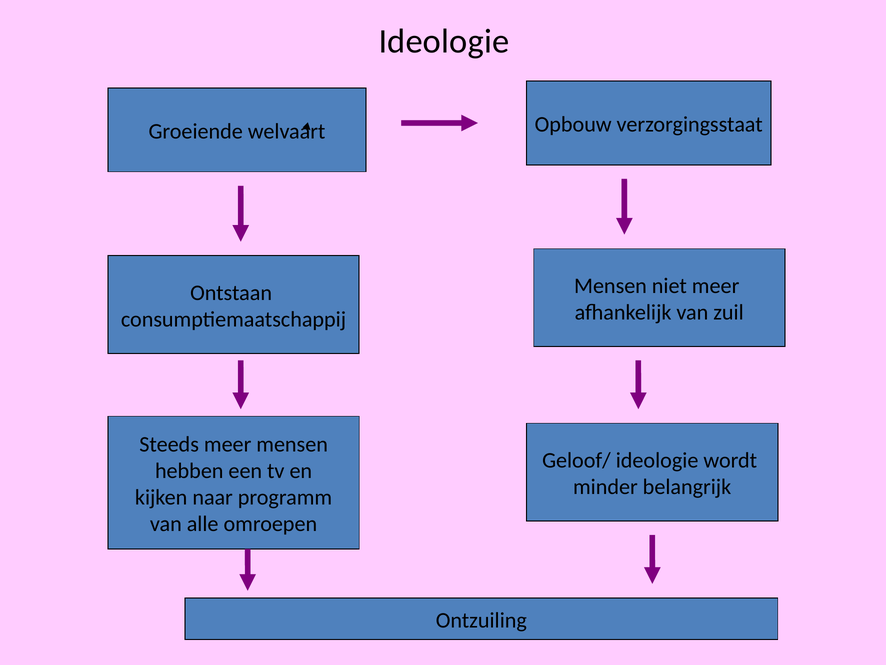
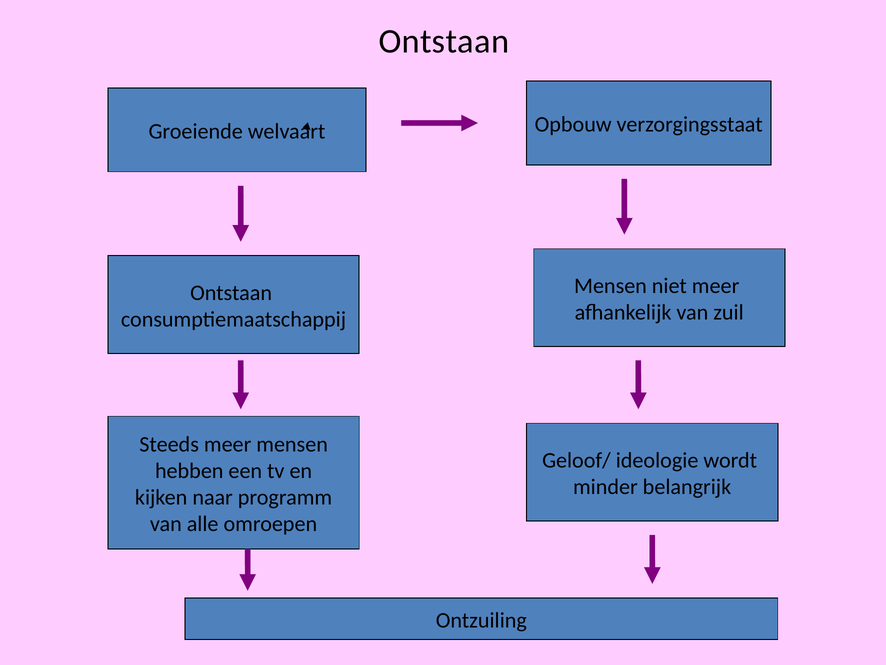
Ideologie: Ideologie -> Ontstaan (444, 41)
